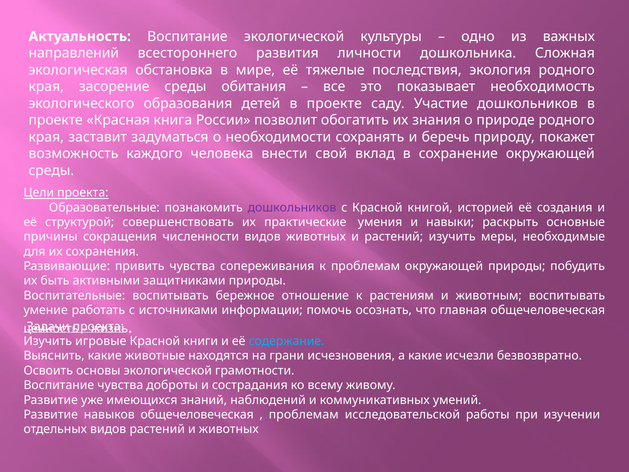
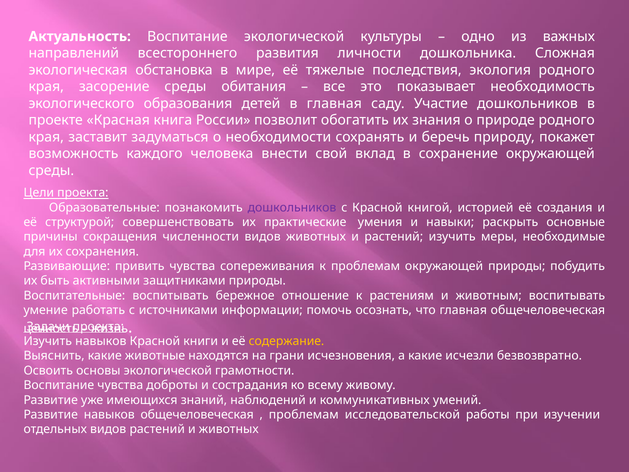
детей в проекте: проекте -> главная (334, 104)
Изучить игровые: игровые -> навыков (101, 341)
содержание colour: light blue -> yellow (286, 341)
